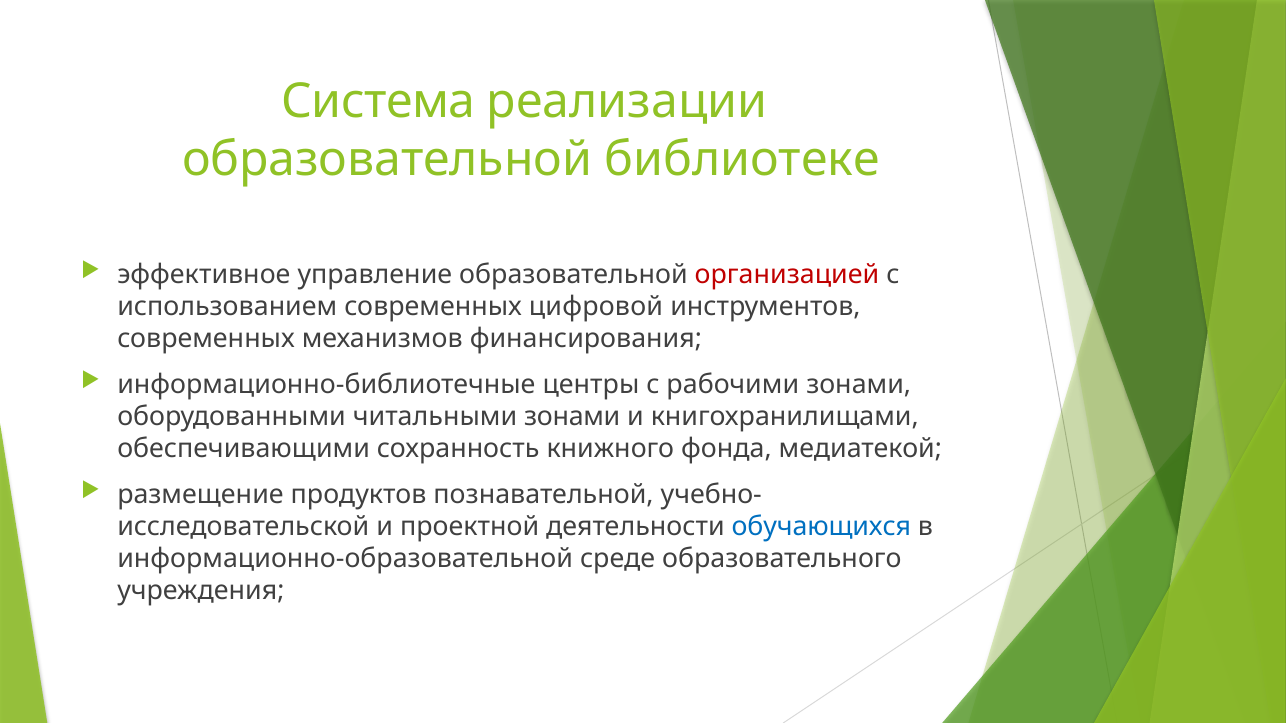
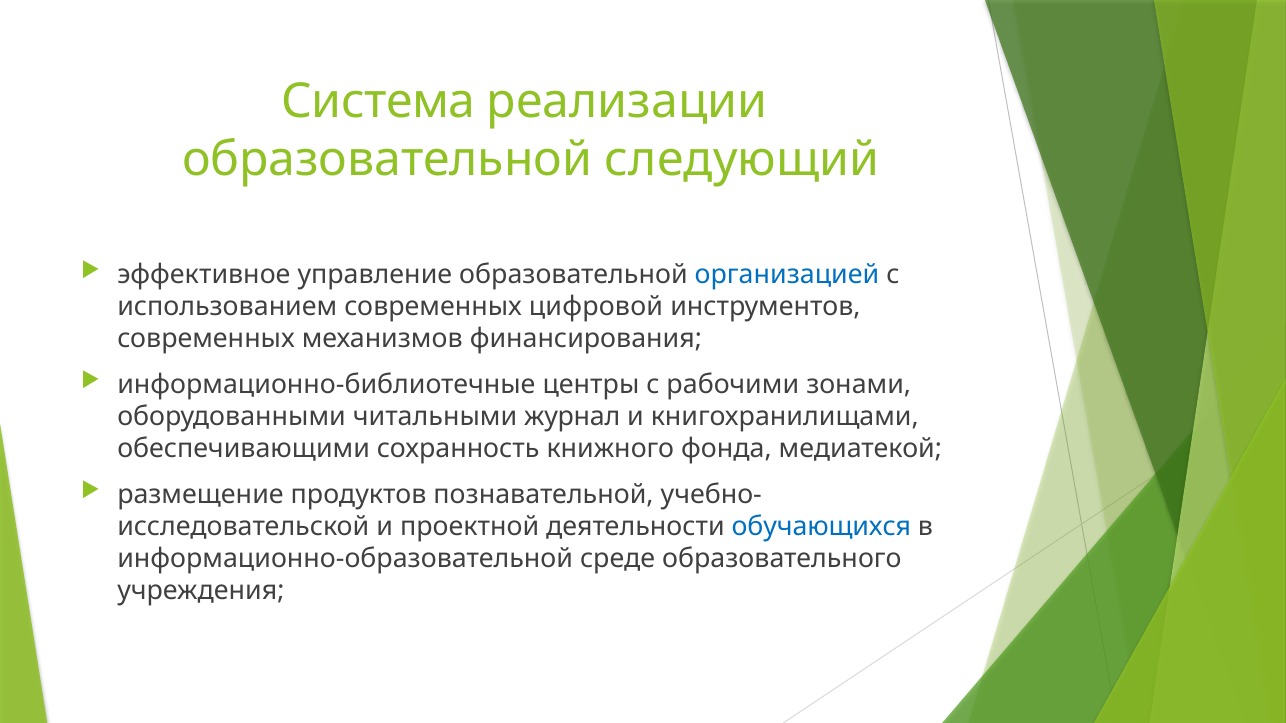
библиотеке: библиотеке -> следующий (742, 159)
организацией colour: red -> blue (787, 275)
читальными зонами: зонами -> журнал (572, 417)
